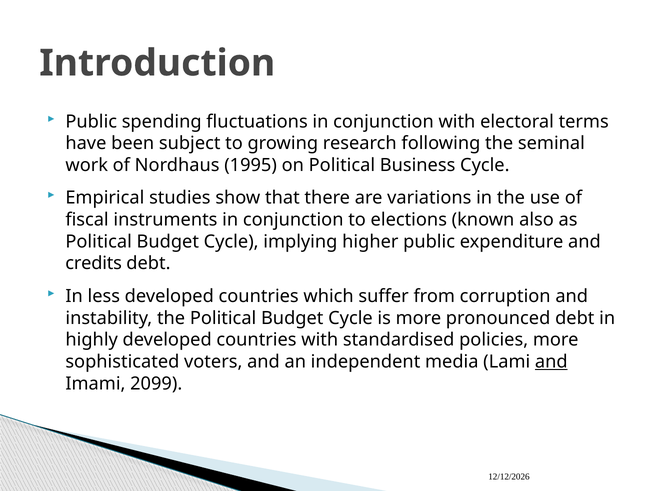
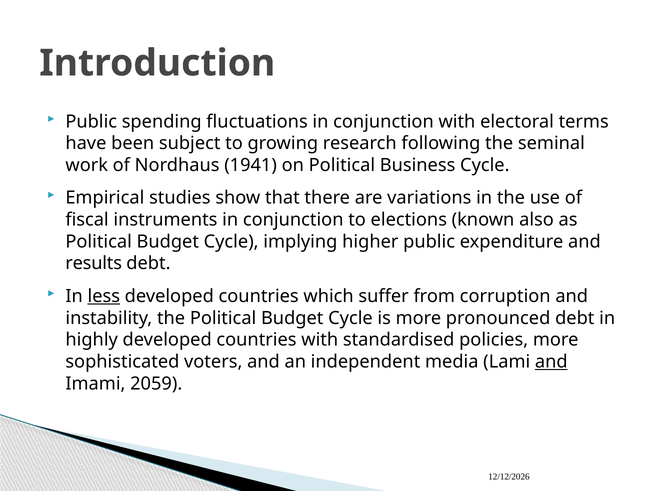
1995: 1995 -> 1941 (251, 165)
credits: credits -> results (94, 264)
less underline: none -> present (104, 296)
2099: 2099 -> 2059 (156, 384)
